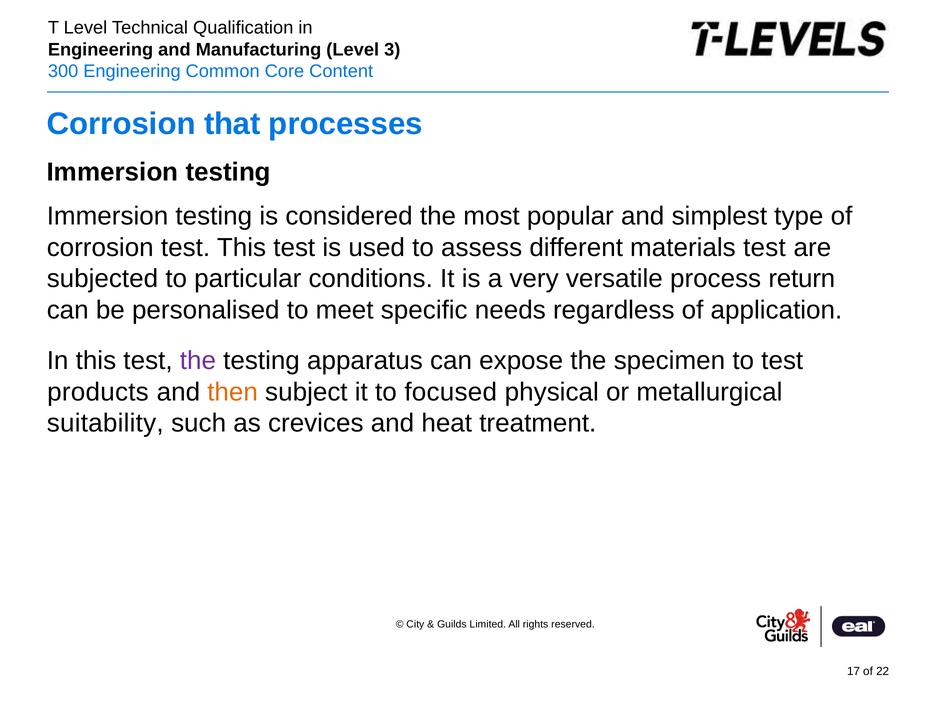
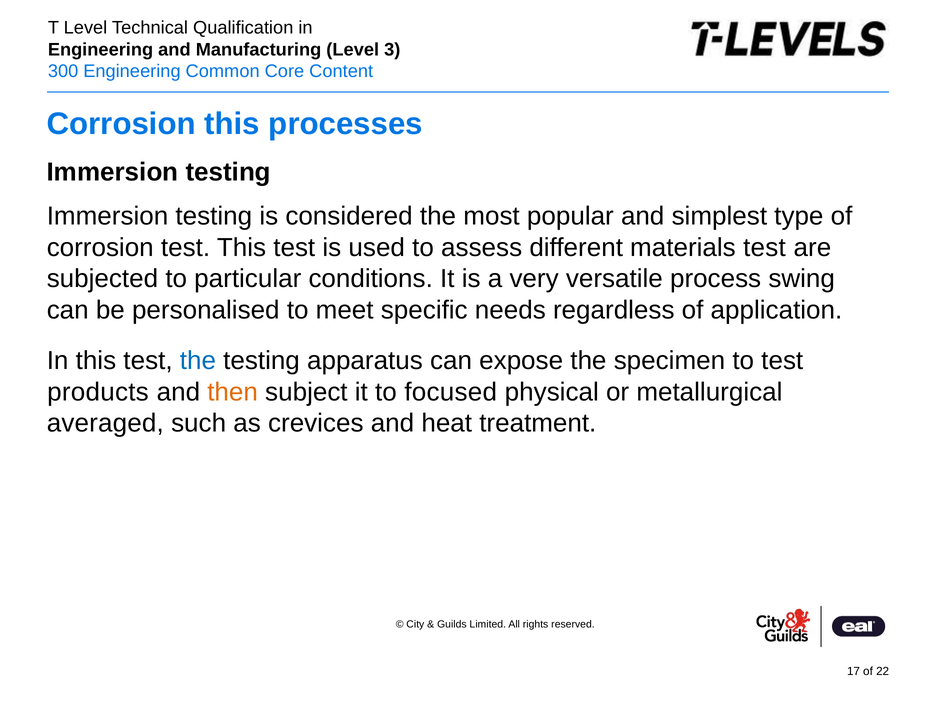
Corrosion that: that -> this (232, 124)
return: return -> swing (802, 279)
the colour: purple -> blue (198, 361)
suitability: suitability -> averaged (105, 423)
